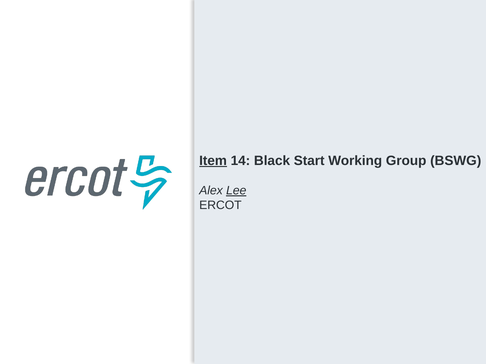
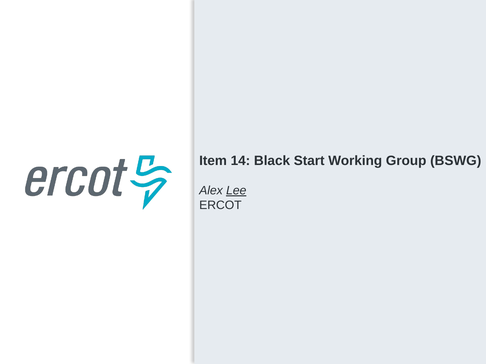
Item underline: present -> none (213, 161)
